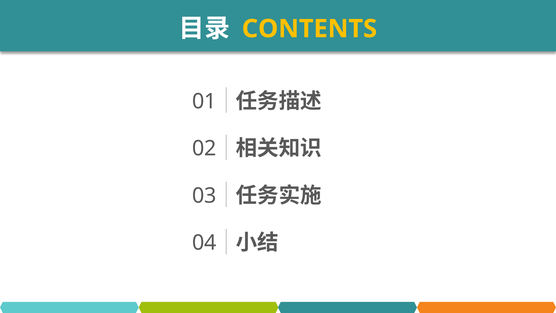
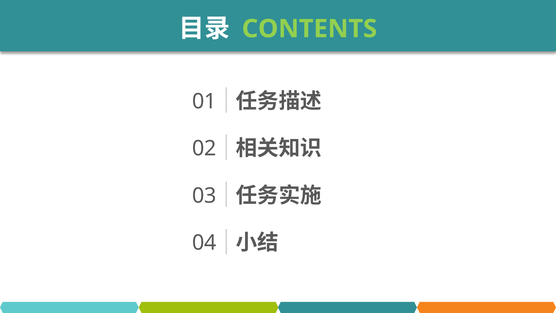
CONTENTS colour: yellow -> light green (309, 29)
